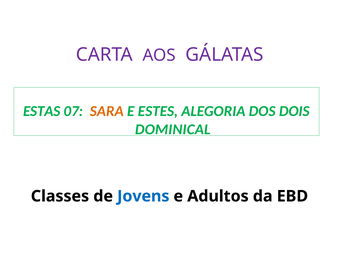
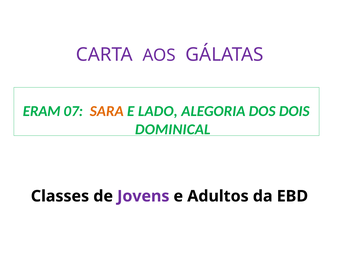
ESTAS: ESTAS -> ERAM (42, 111)
ESTES: ESTES -> LADO (158, 111)
Jovens colour: blue -> purple (143, 196)
